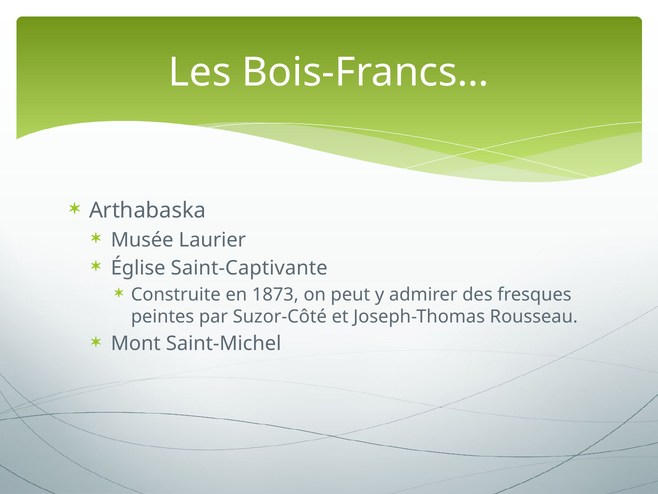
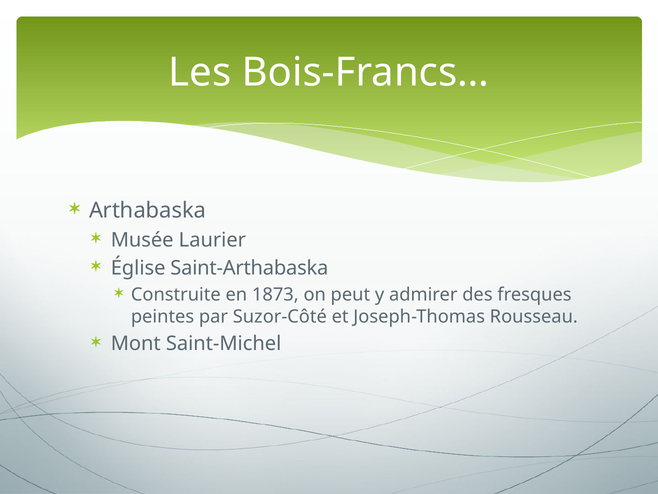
Saint-Captivante: Saint-Captivante -> Saint-Arthabaska (249, 268)
